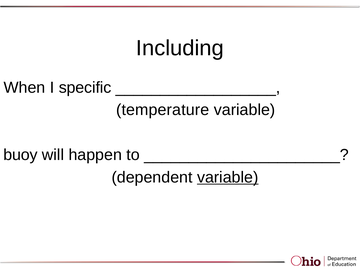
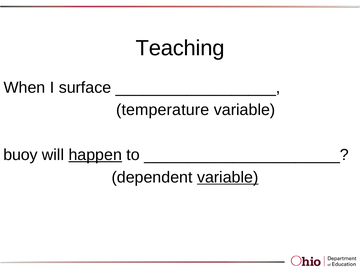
Including: Including -> Teaching (180, 48)
specific: specific -> surface (85, 88)
happen underline: none -> present (95, 155)
